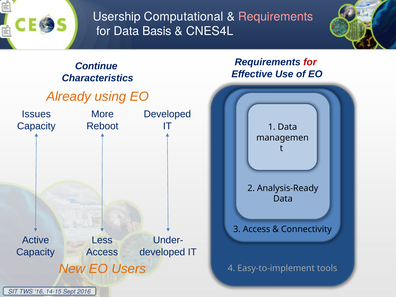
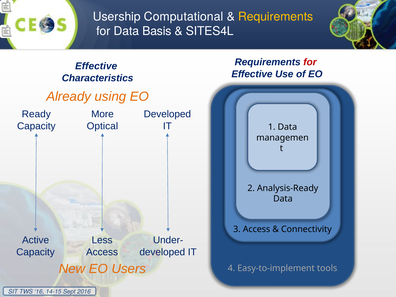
Requirements colour: pink -> yellow (276, 17)
CNES4L: CNES4L -> SITES4L (210, 31)
Continue: Continue -> Effective (96, 66)
Issues: Issues -> Ready (36, 114)
Reboot: Reboot -> Optical (102, 126)
